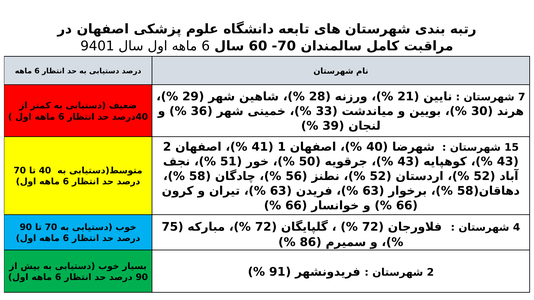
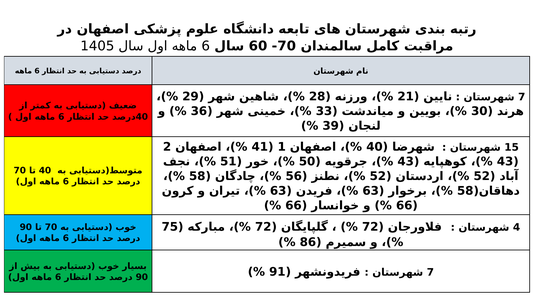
9401: 9401 -> 1405 (97, 46)
2: 2 -> 7 (430, 273)
